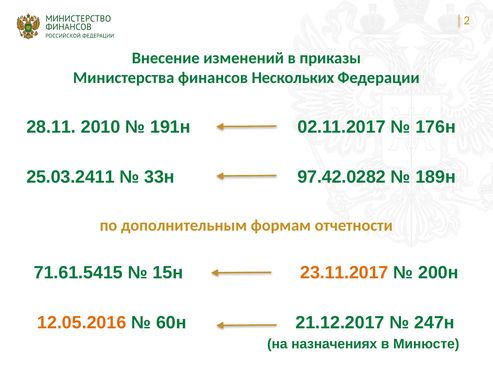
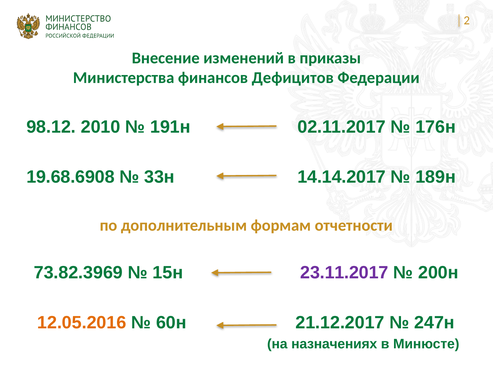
Нескольких: Нескольких -> Дефицитов (293, 78)
28.11: 28.11 -> 98.12 (51, 127)
25.03.2411: 25.03.2411 -> 19.68.6908 (70, 177)
97.42.0282: 97.42.0282 -> 14.14.2017 (342, 177)
71.61.5415: 71.61.5415 -> 73.82.3969 (78, 272)
23.11.2017 colour: orange -> purple (344, 272)
